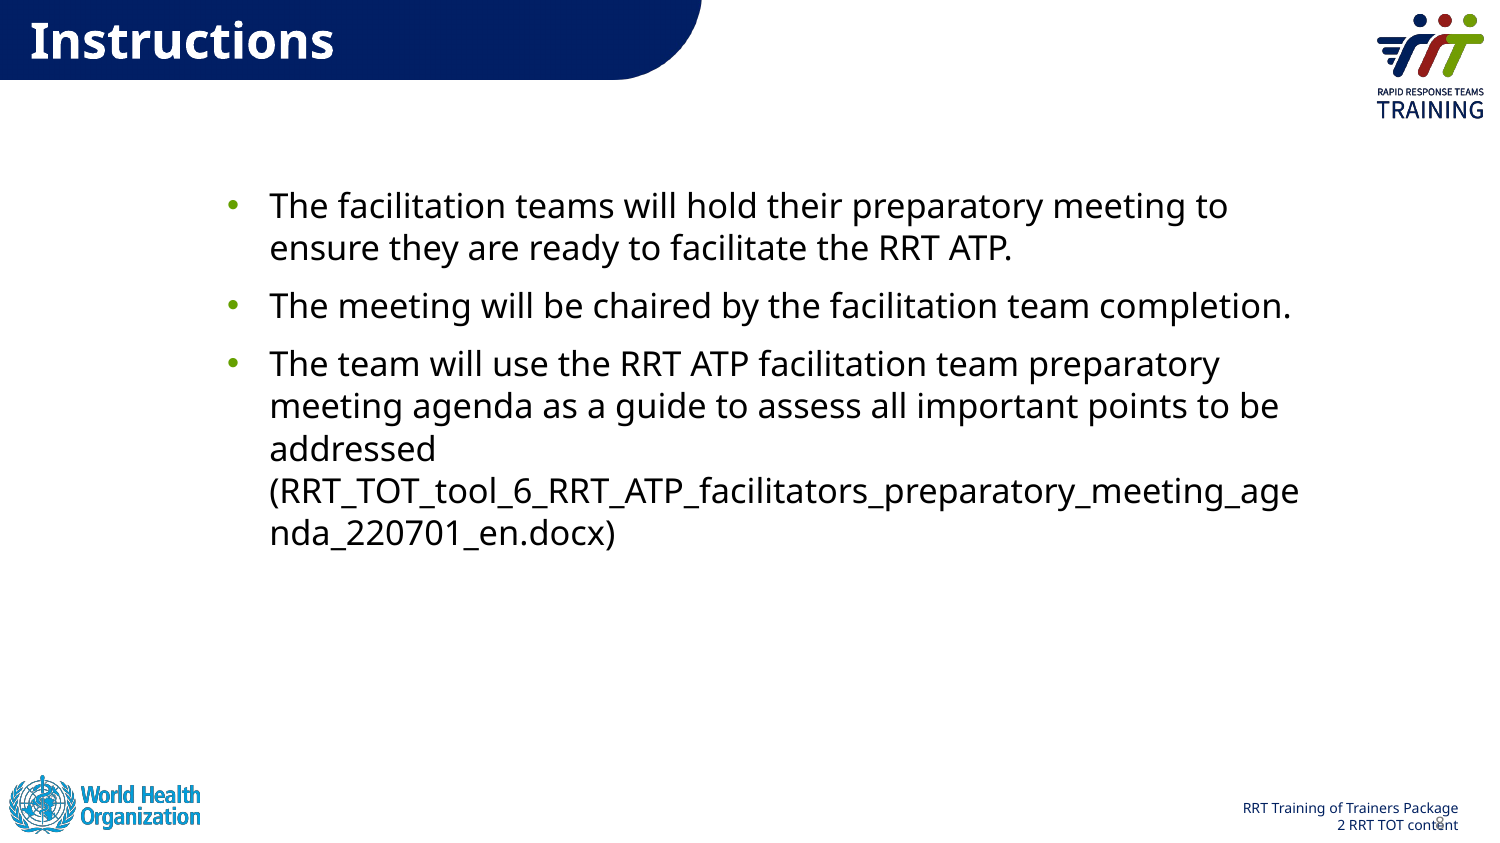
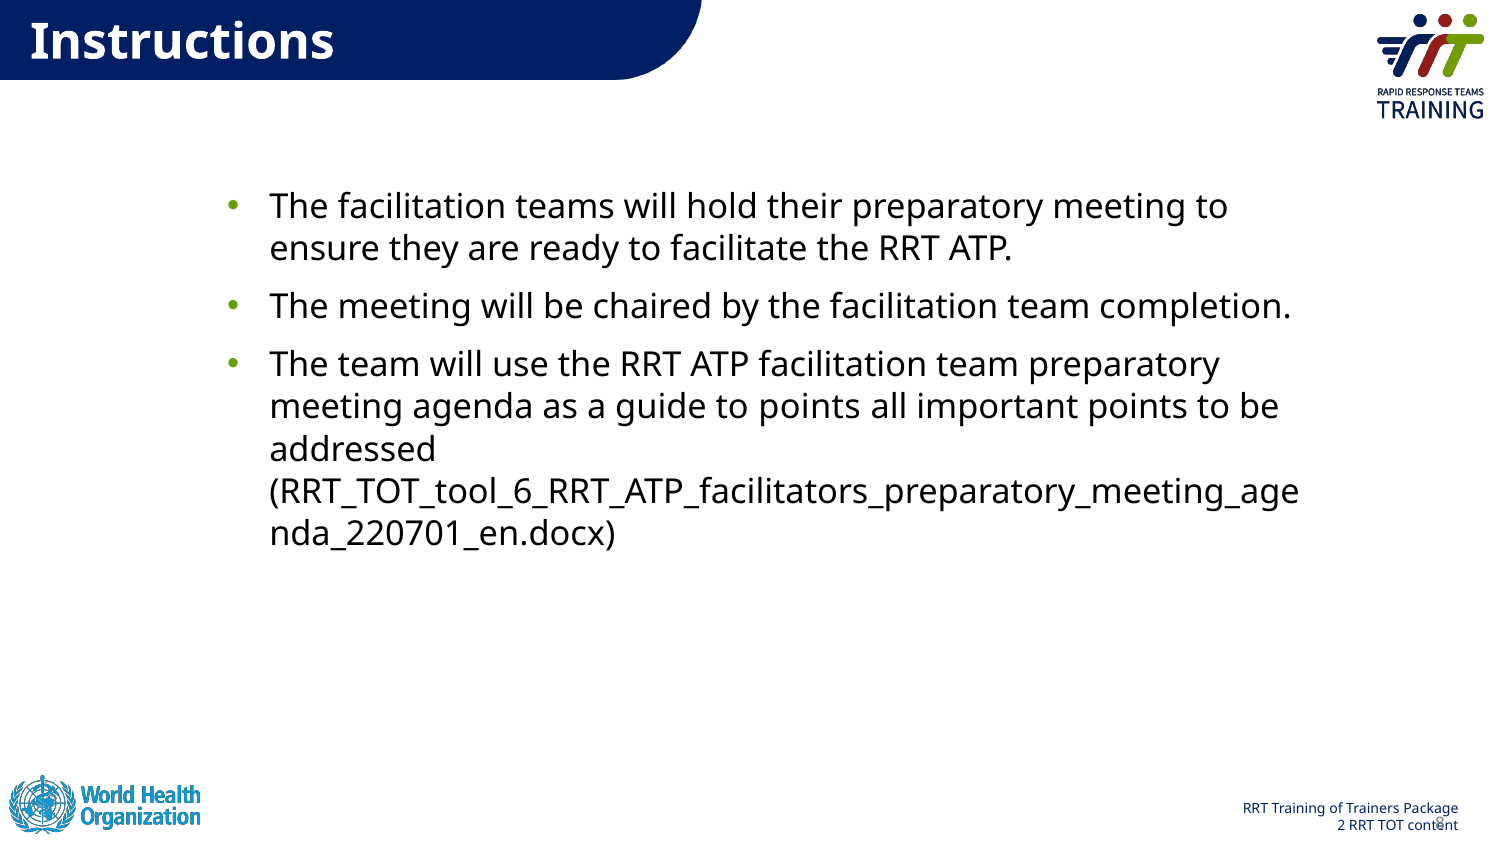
to assess: assess -> points (810, 408)
